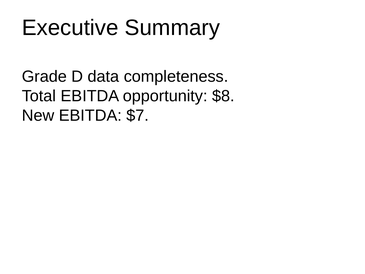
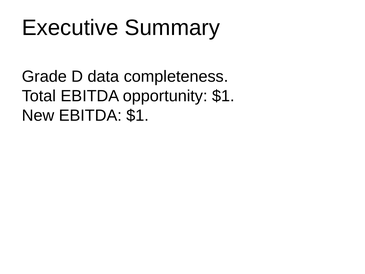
opportunity $8: $8 -> $1 (223, 96)
EBITDA $7: $7 -> $1 (138, 115)
